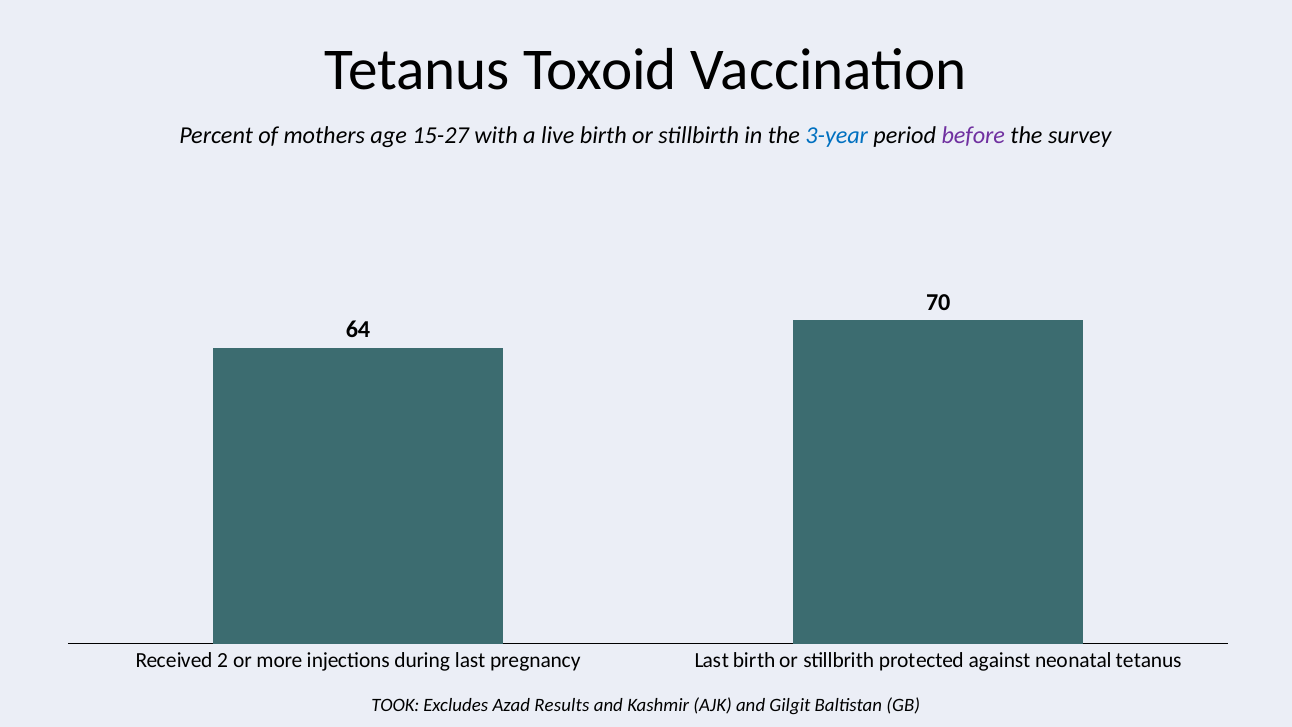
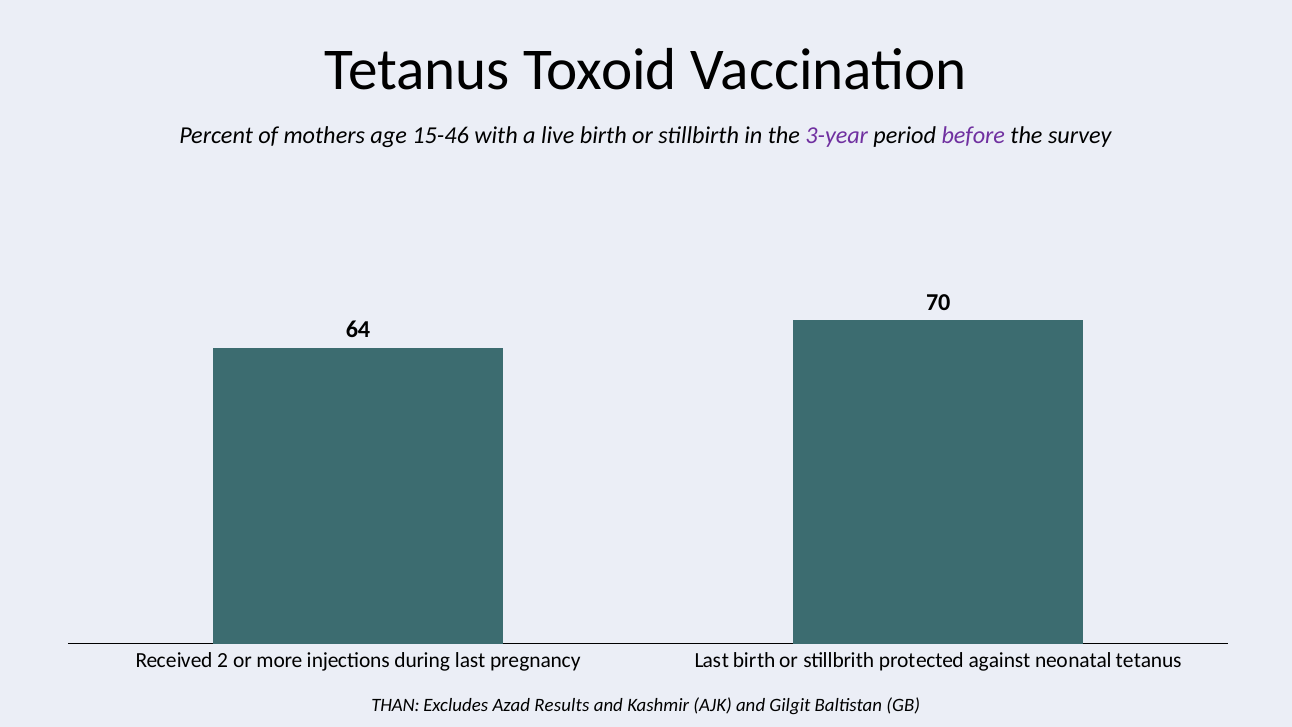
15-27: 15-27 -> 15-46 (441, 136)
3-year colour: blue -> purple (837, 136)
TOOK: TOOK -> THAN (395, 705)
